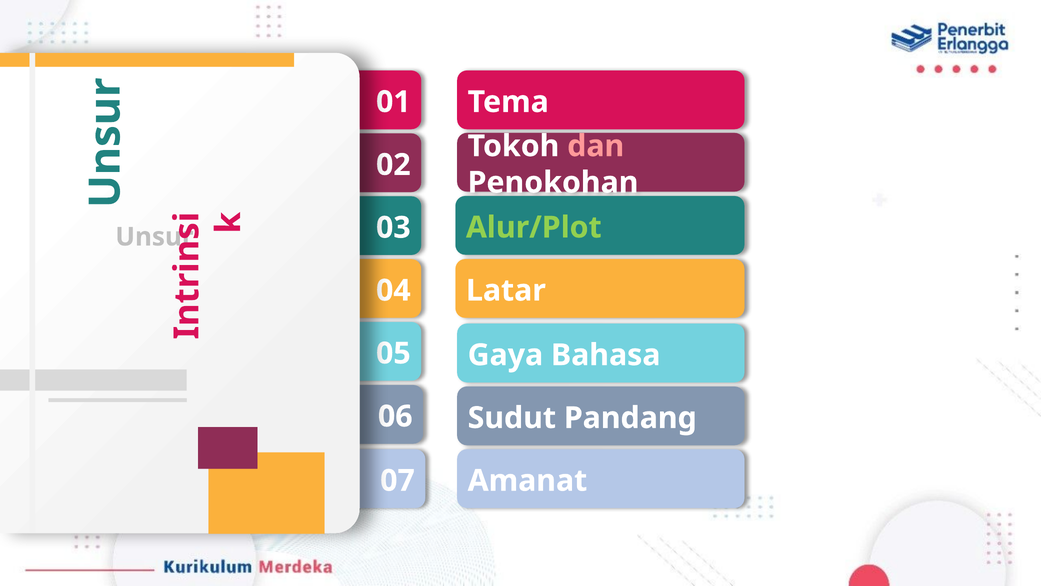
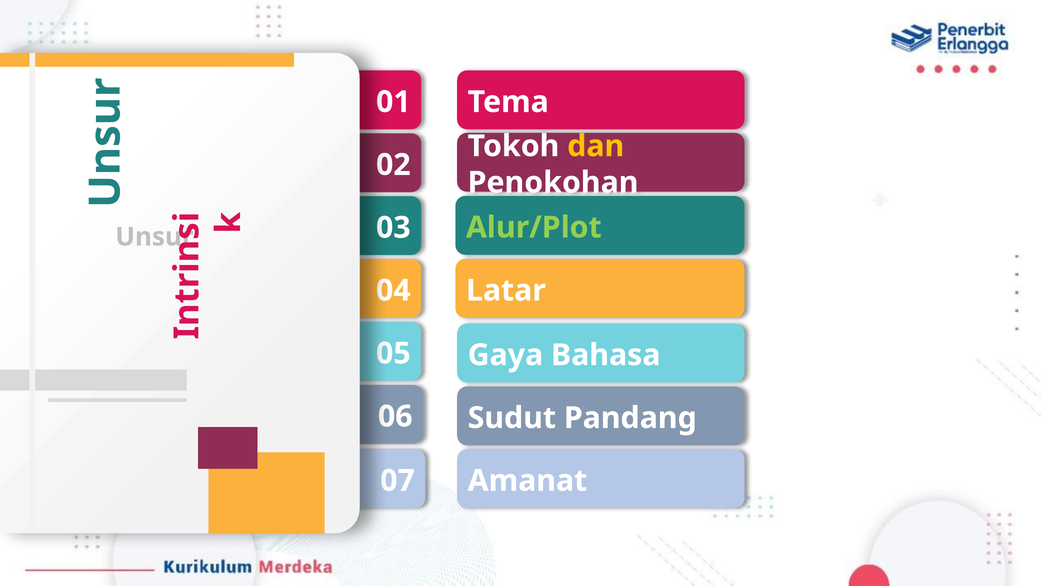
dan colour: pink -> yellow (596, 146)
